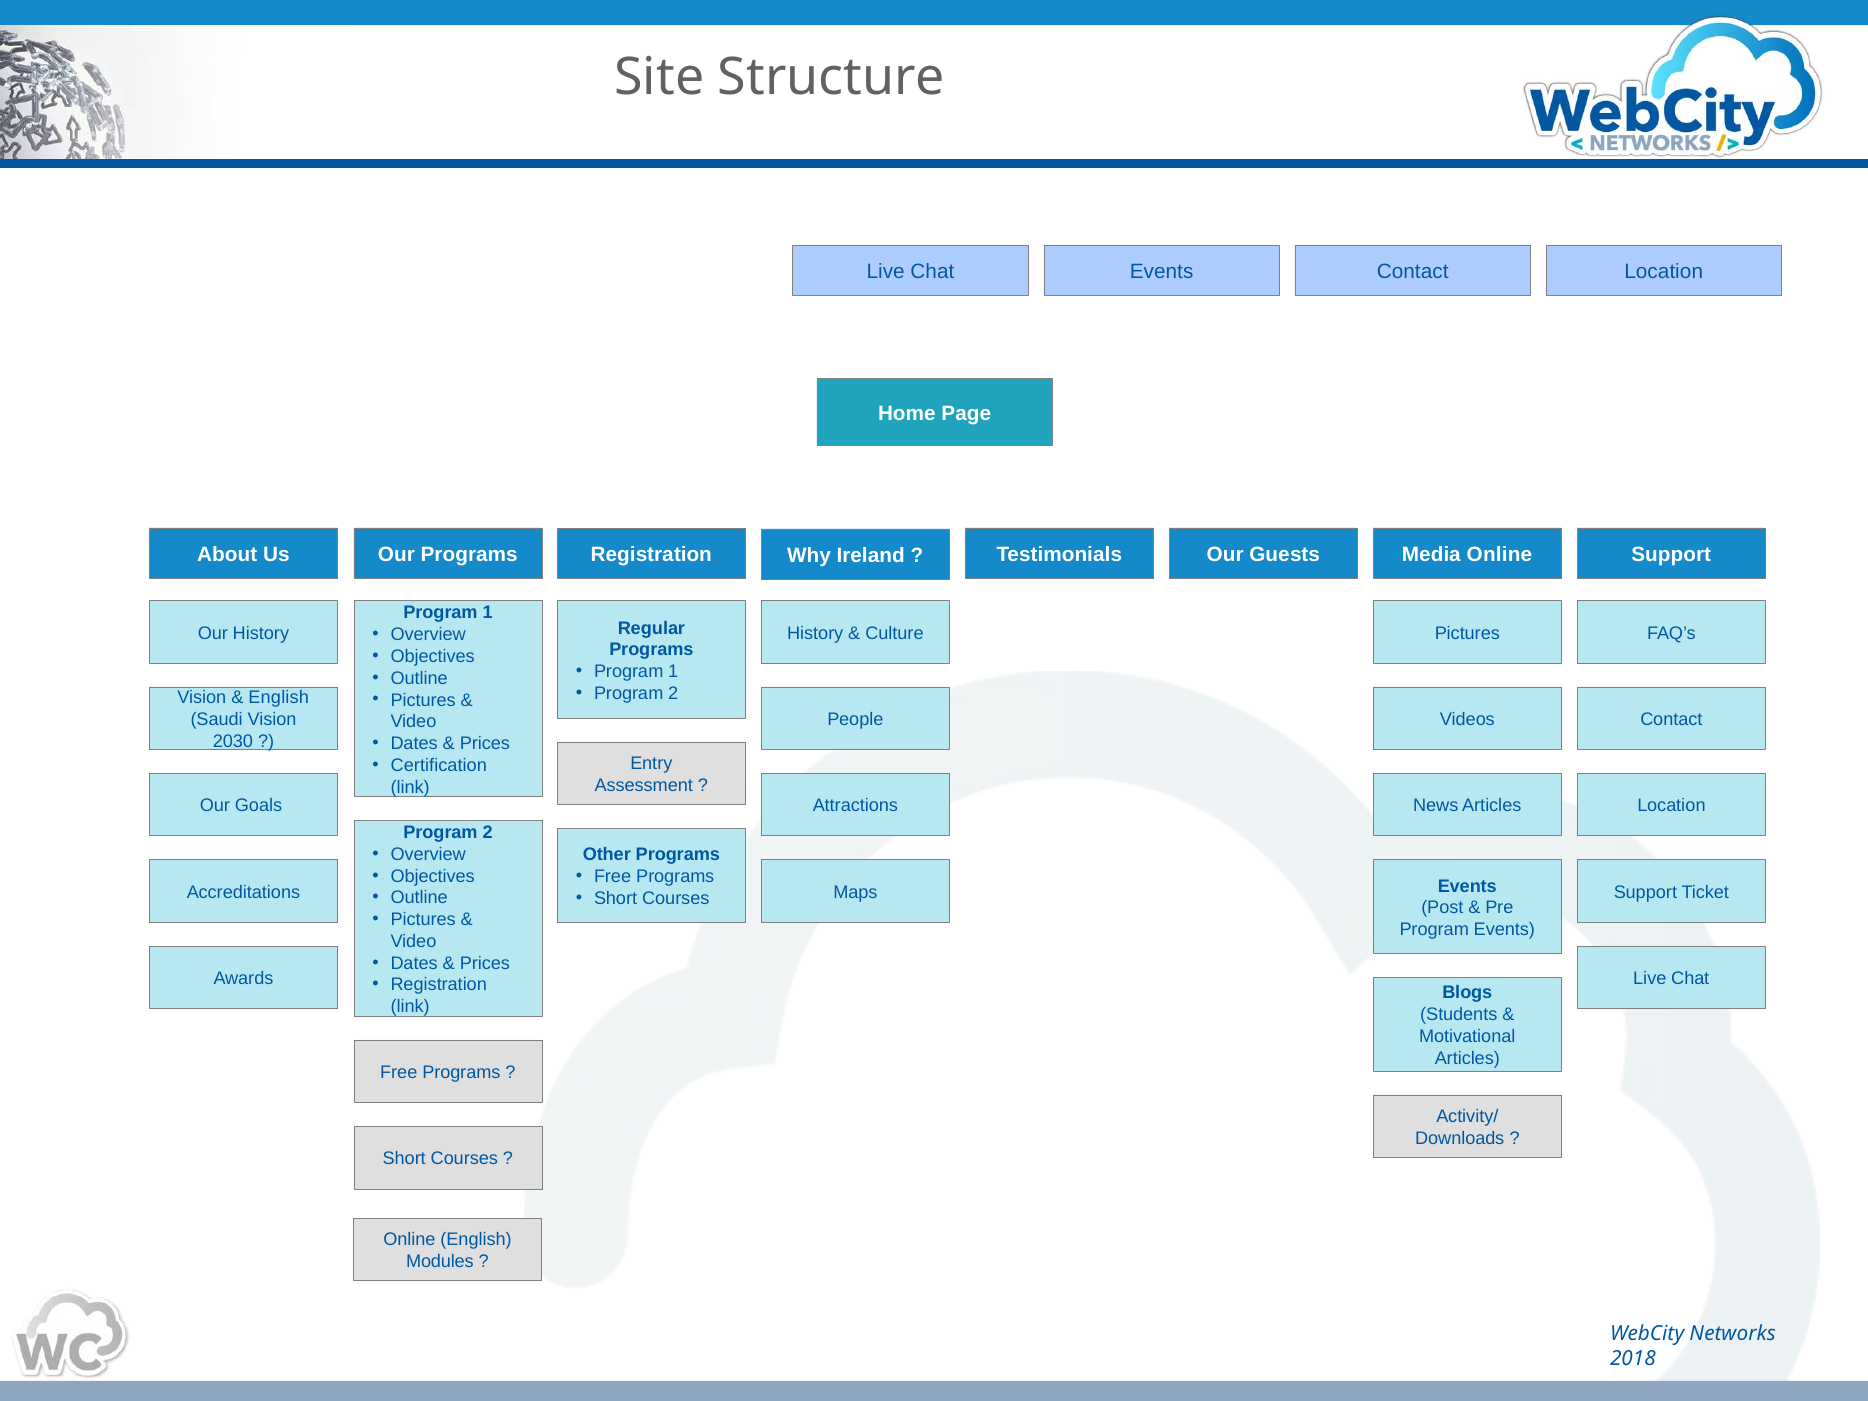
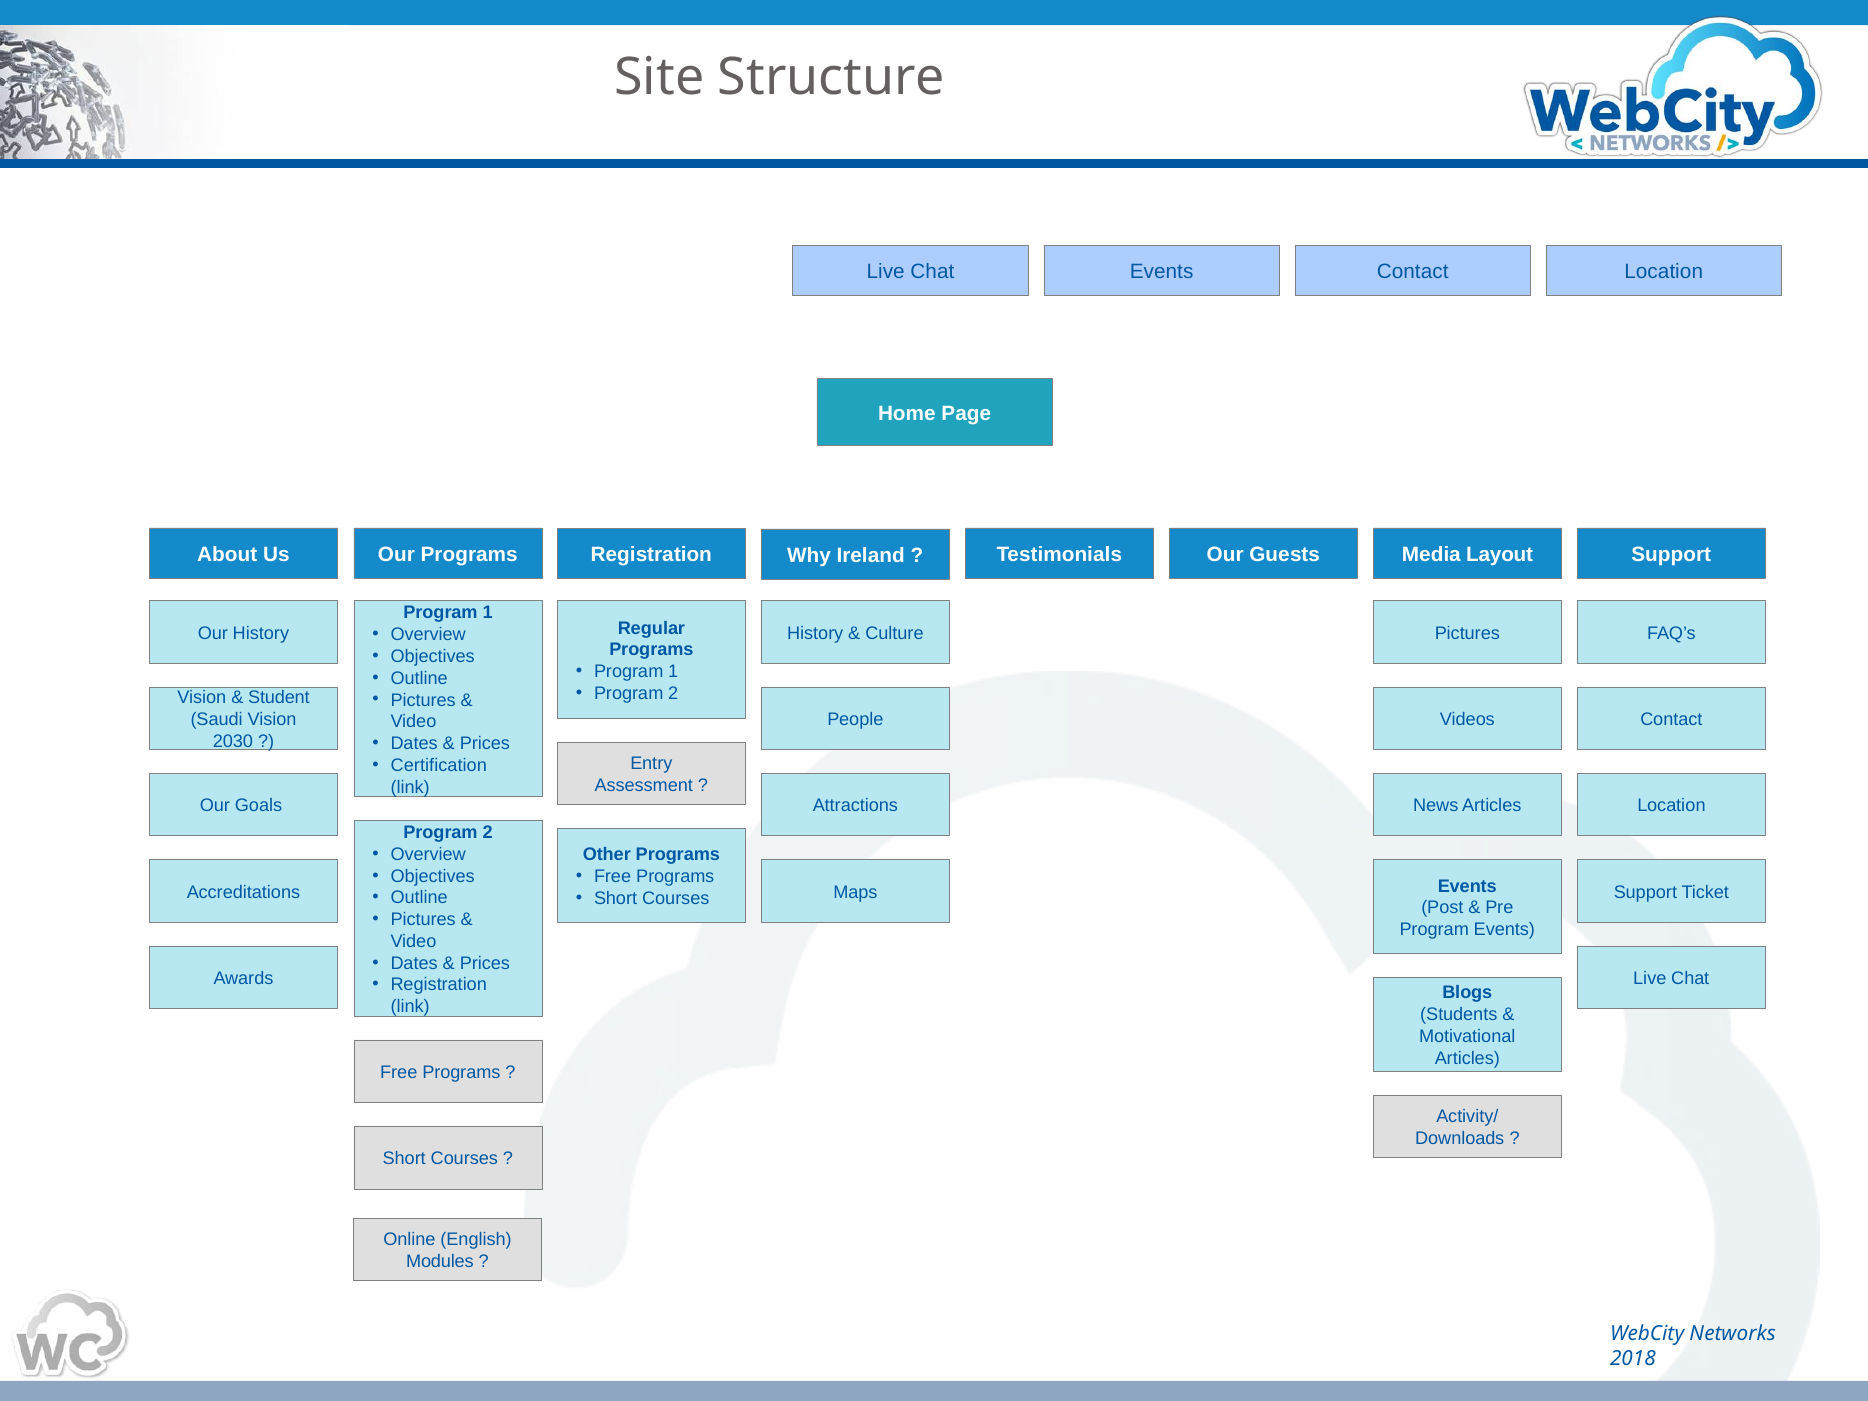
Media Online: Online -> Layout (1500, 555)
English: English -> Student (279, 698)
